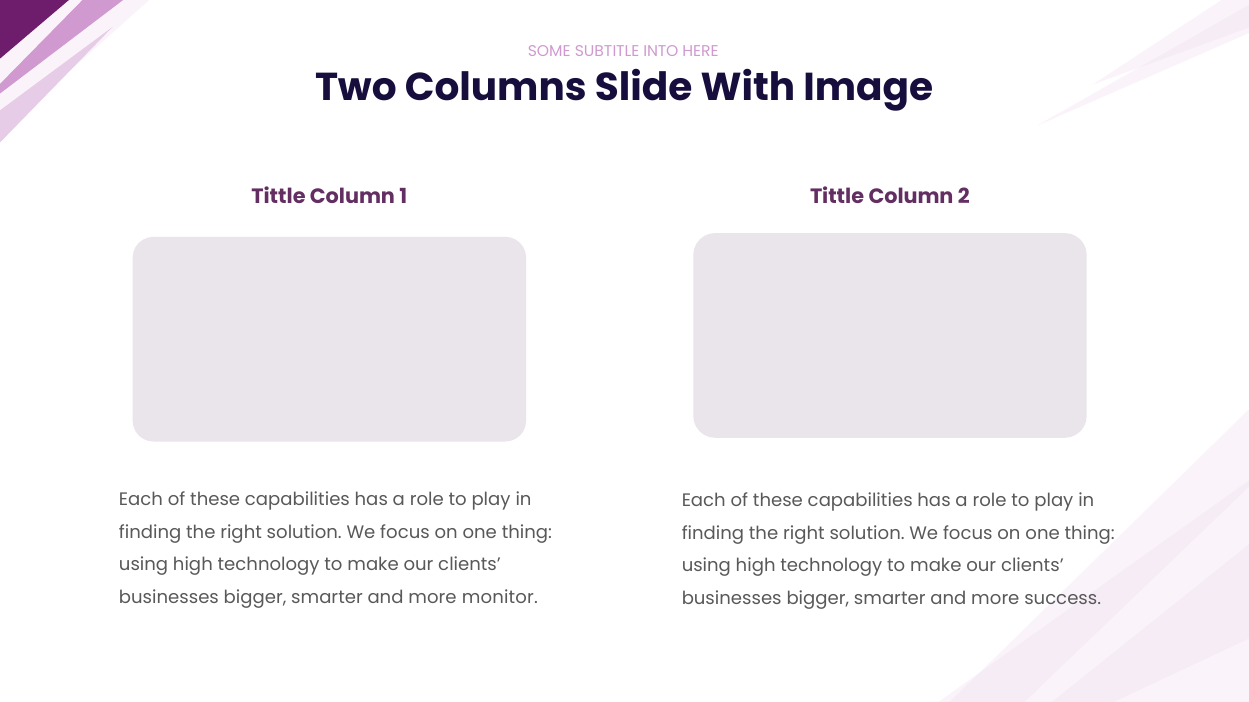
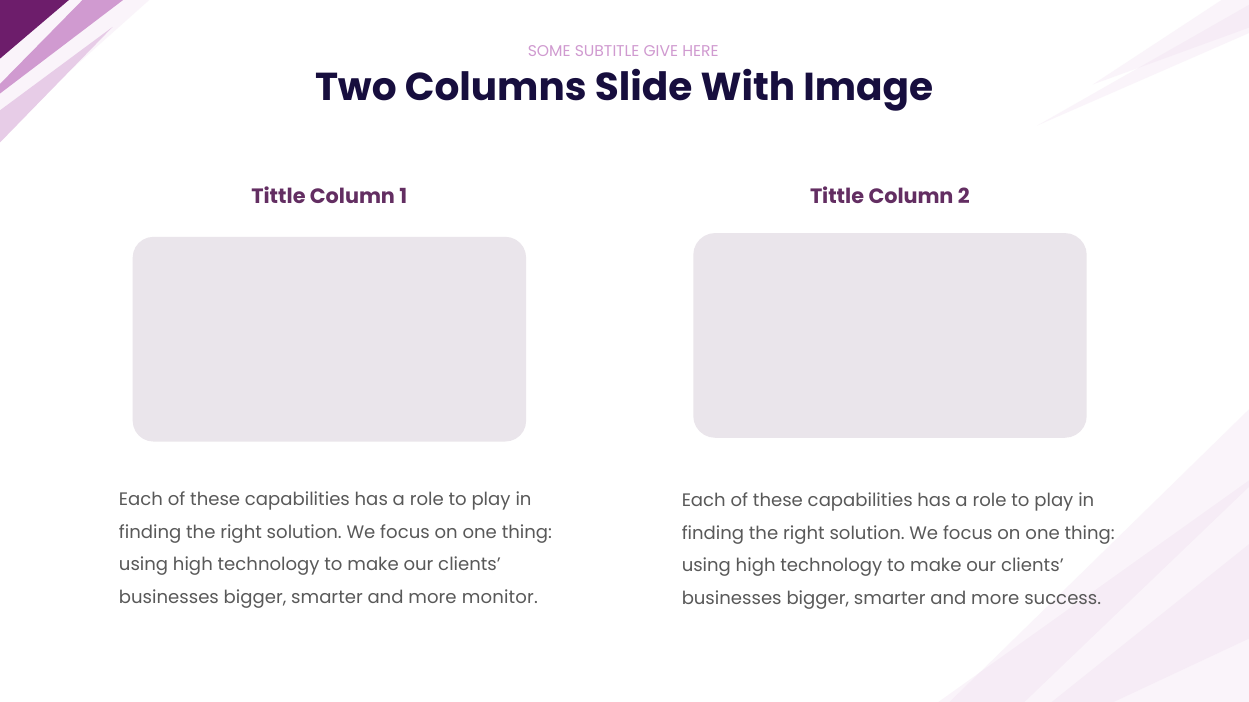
INTO: INTO -> GIVE (661, 51)
